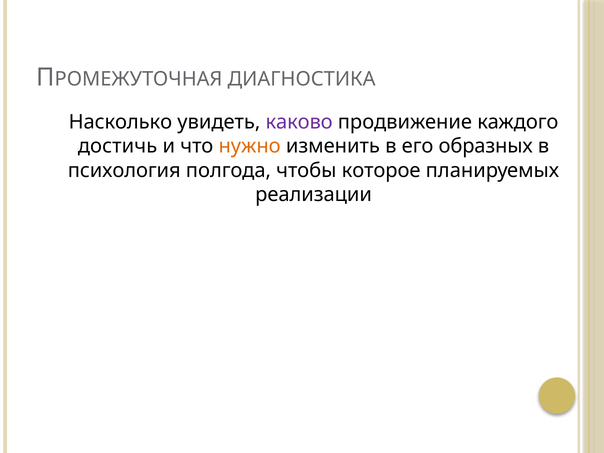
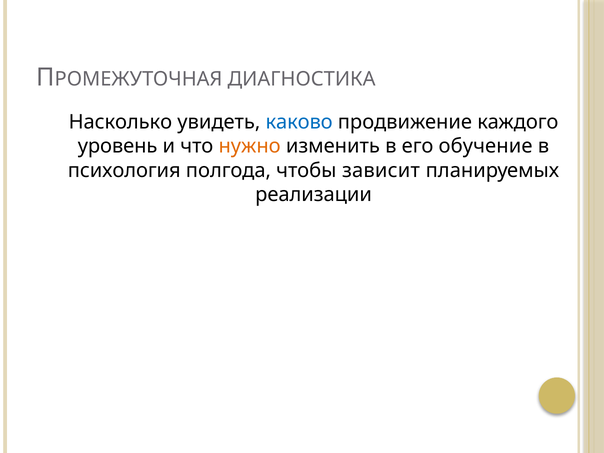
каково colour: purple -> blue (299, 122)
достичь: достичь -> уровень (118, 146)
образных: образных -> обучение (486, 146)
которое: которое -> зависит (381, 170)
